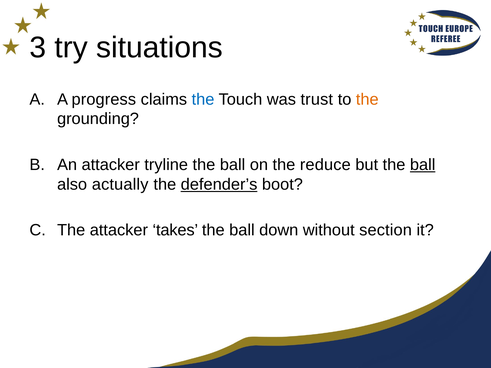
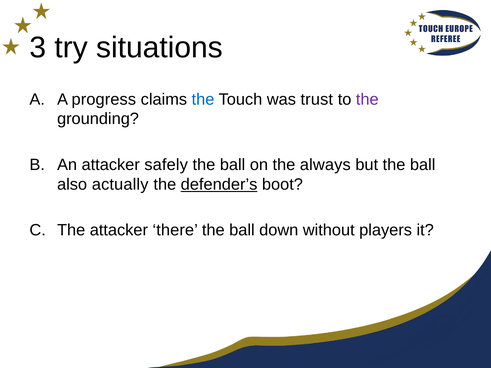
the colour: orange -> purple (367, 99)
tryline: tryline -> safely (166, 165)
reduce: reduce -> always (325, 165)
ball underline: present -> none (423, 165)
takes: takes -> there (175, 230)
section: section -> players (386, 230)
